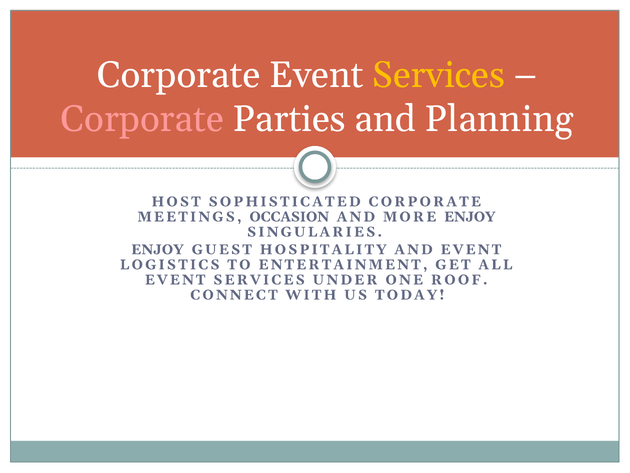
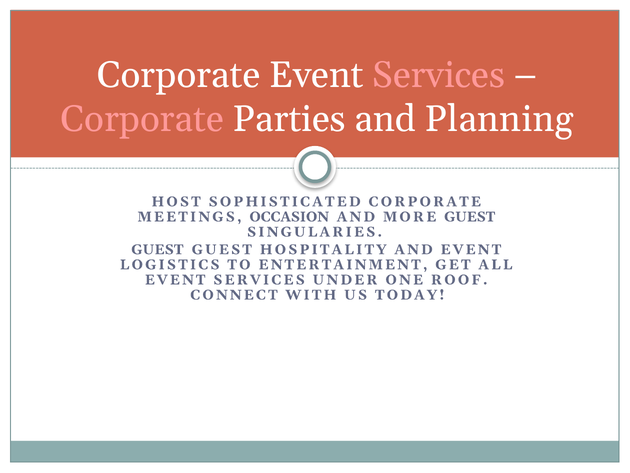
Services colour: yellow -> pink (439, 75)
MORE ENJOY: ENJOY -> GUEST (470, 217)
ENJOY: ENJOY -> GUEST (157, 249)
